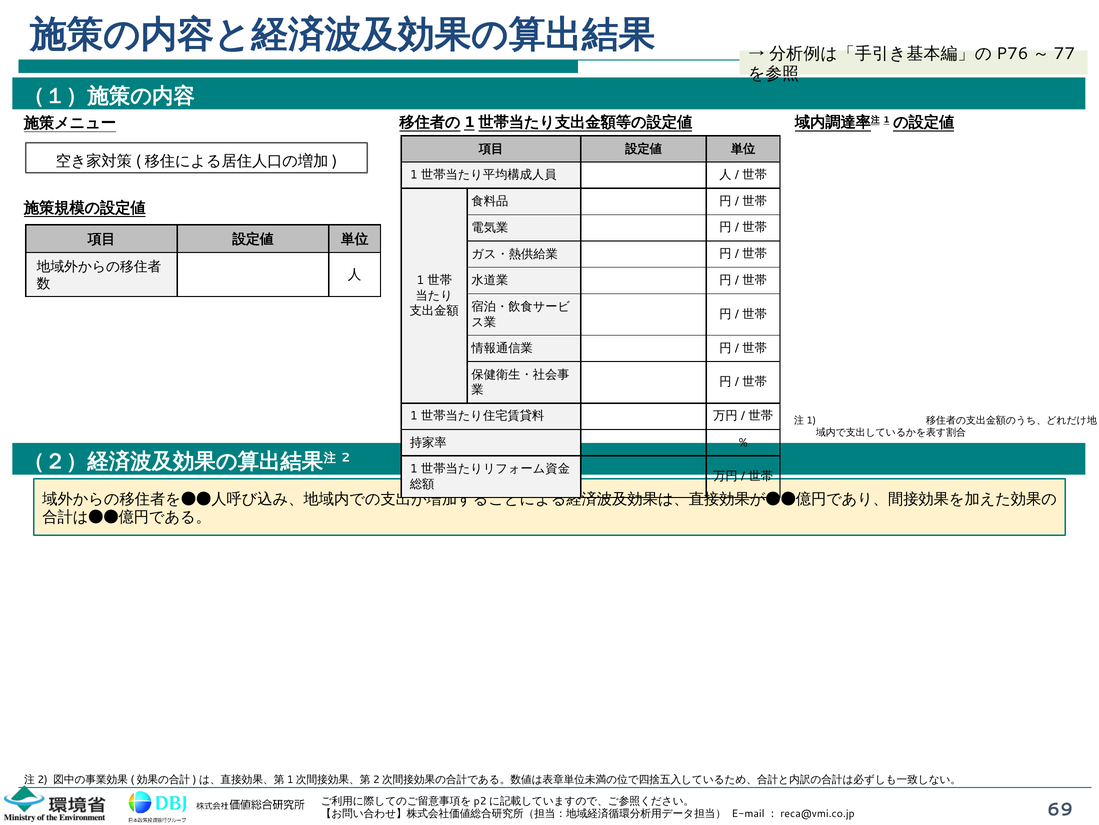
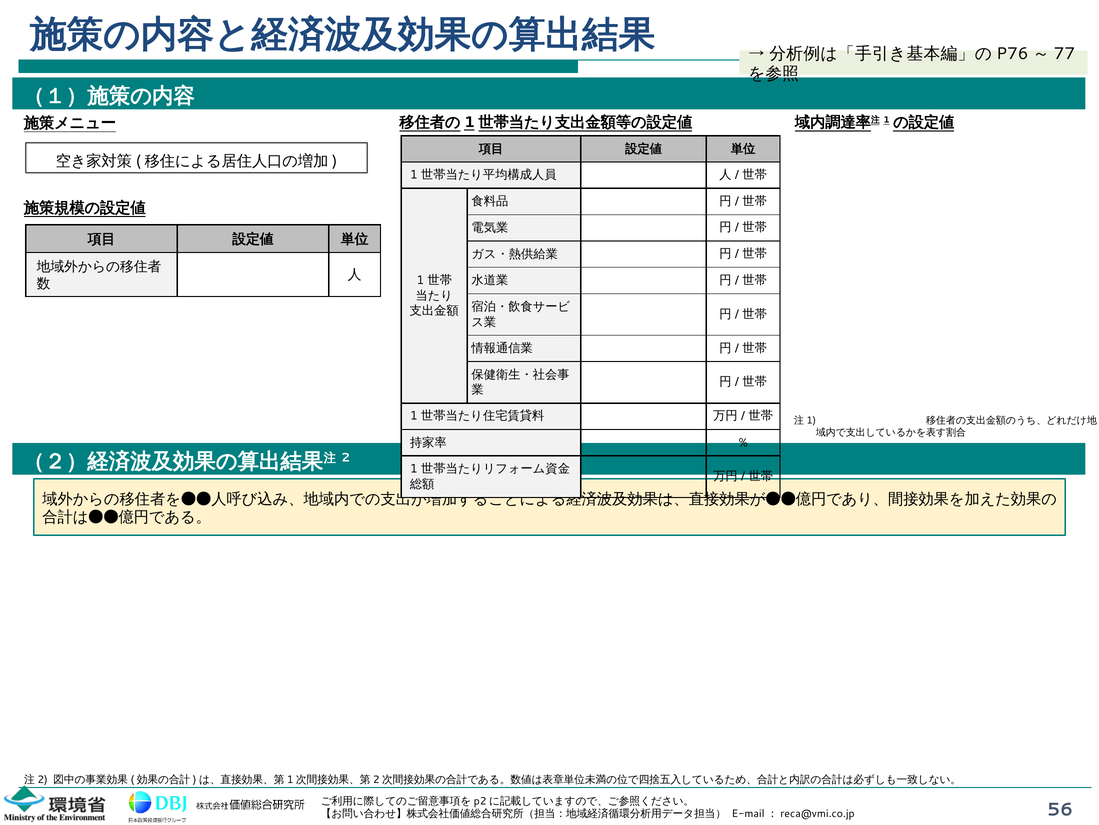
69: 69 -> 56 (1060, 809)
